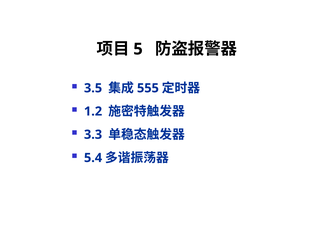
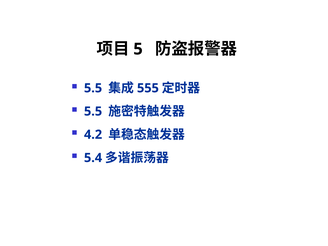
3.5: 3.5 -> 5.5 (93, 88)
1.2: 1.2 -> 5.5 (93, 111)
3.3: 3.3 -> 4.2 (93, 135)
